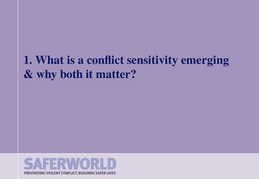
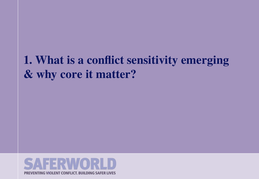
both: both -> core (71, 74)
